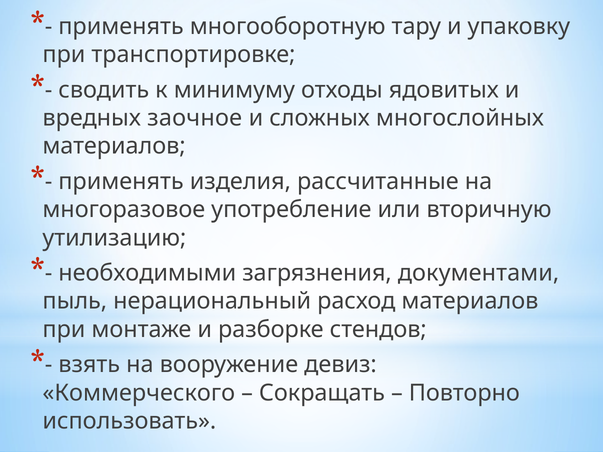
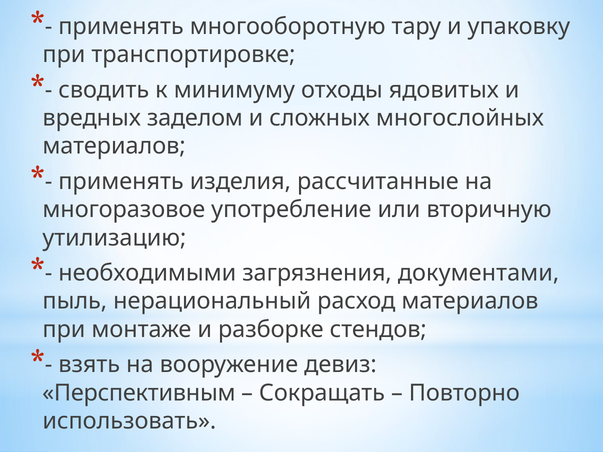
заочное: заочное -> заделом (195, 118)
Коммерческого: Коммерческого -> Перспективным (139, 393)
